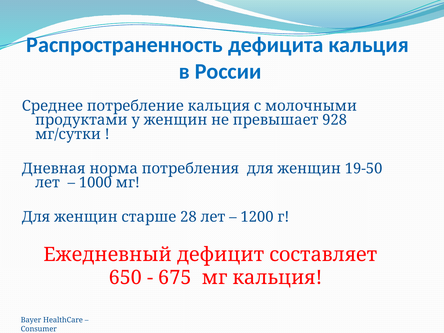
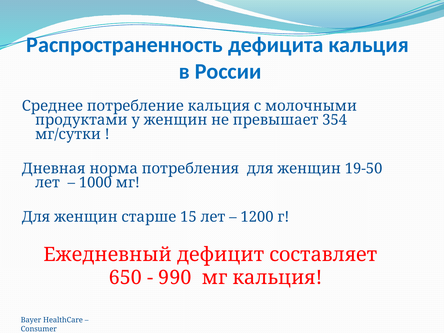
928: 928 -> 354 (335, 120)
28: 28 -> 15 (188, 217)
675: 675 -> 990 (175, 277)
